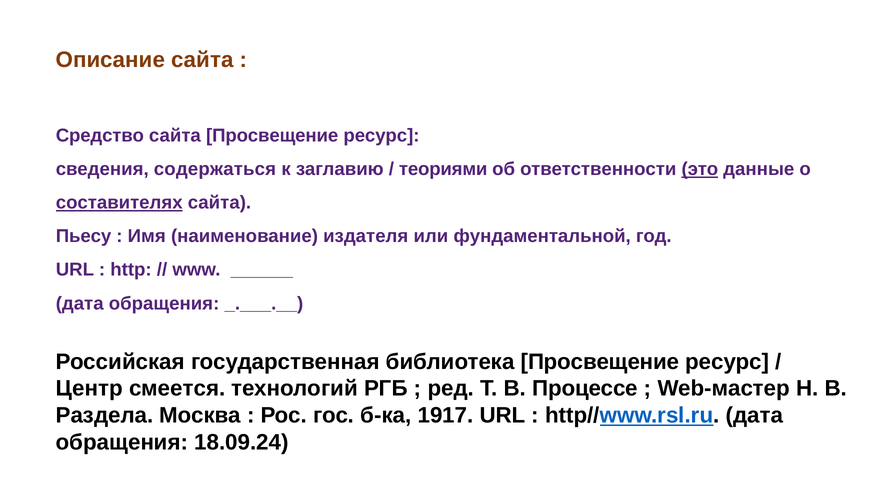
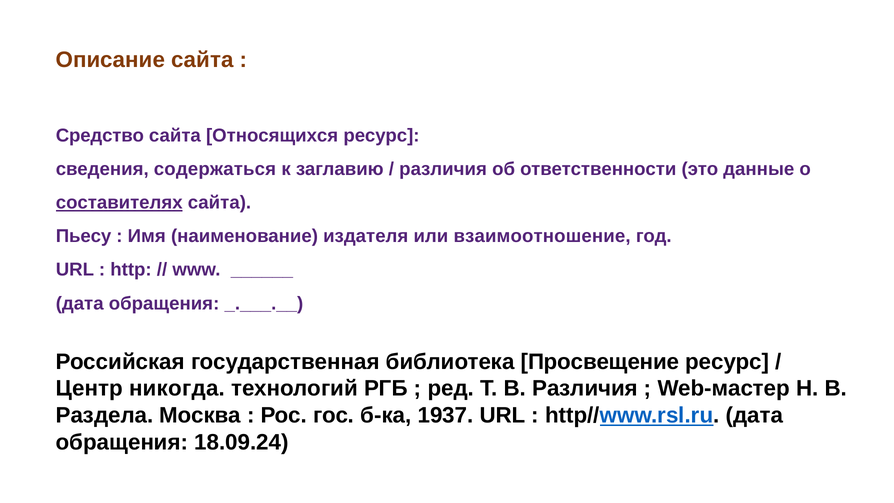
сайта Просвещение: Просвещение -> Относящихся (272, 136)
теориями: теориями -> различия (443, 169)
это underline: present -> none (700, 169)
фундаментальной: фундаментальной -> взаимоотношение (542, 236)
смеется: смеется -> никогда (177, 388)
В Процессе: Процессе -> Различия (585, 388)
1917: 1917 -> 1937 (446, 415)
